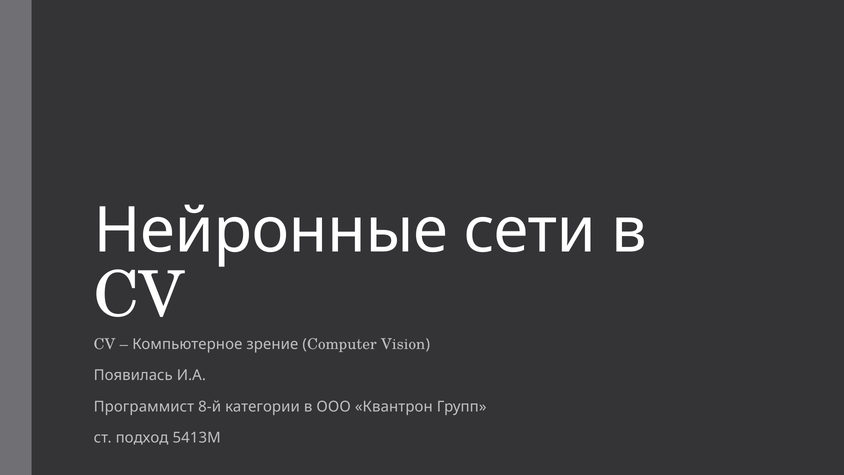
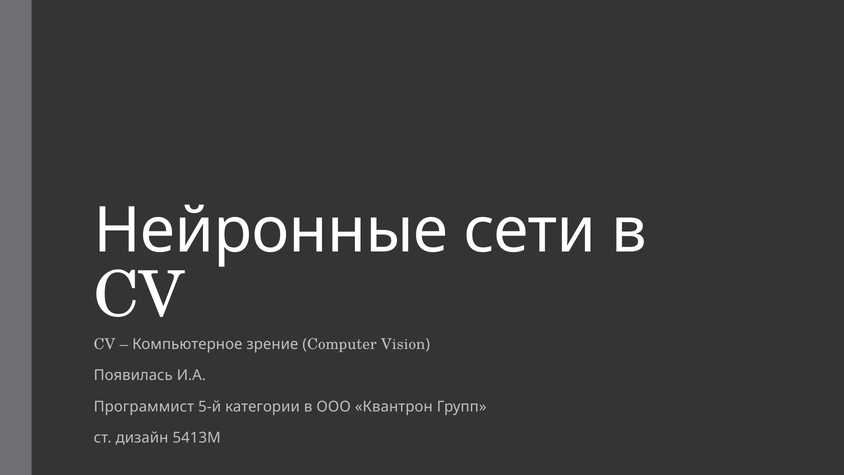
8-й: 8-й -> 5-й (210, 406)
подход: подход -> дизайн (142, 438)
